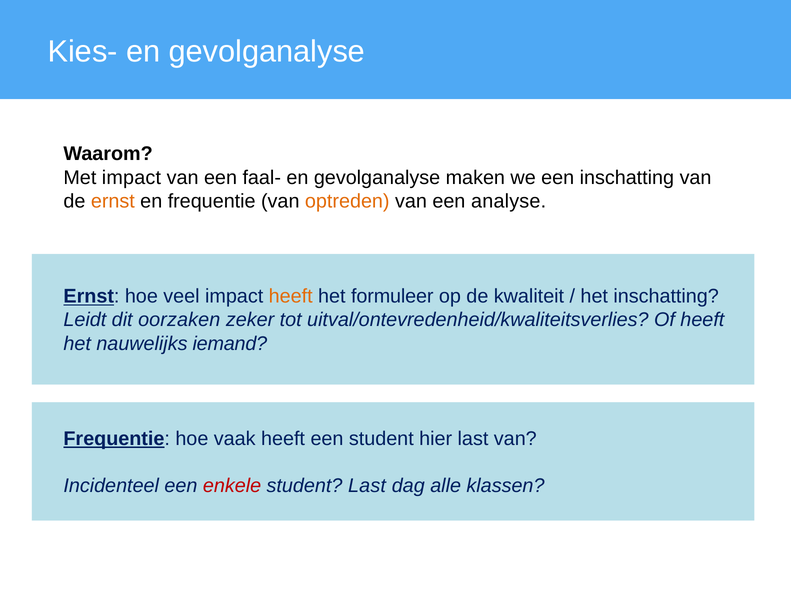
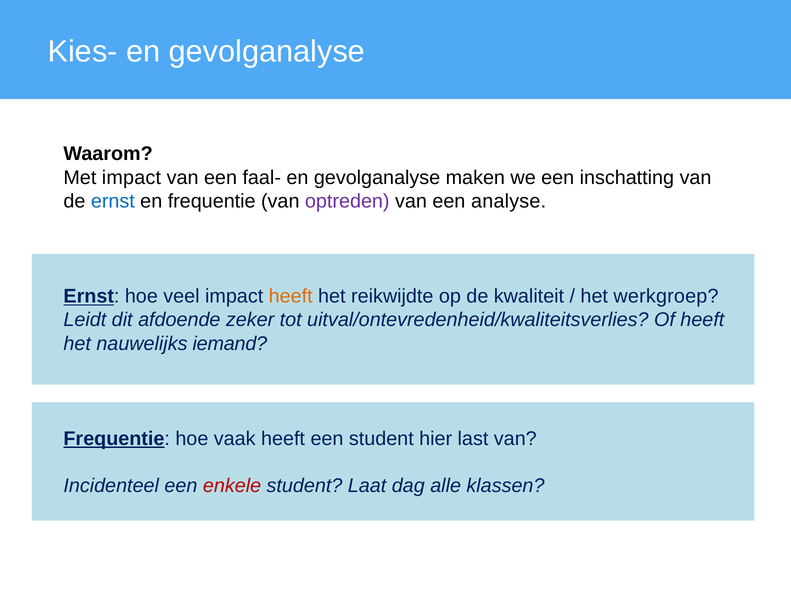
ernst colour: orange -> blue (113, 201)
optreden colour: orange -> purple (347, 201)
formuleer: formuleer -> reikwijdte (392, 296)
het inschatting: inschatting -> werkgroep (666, 296)
oorzaken: oorzaken -> afdoende (179, 320)
student Last: Last -> Laat (367, 486)
